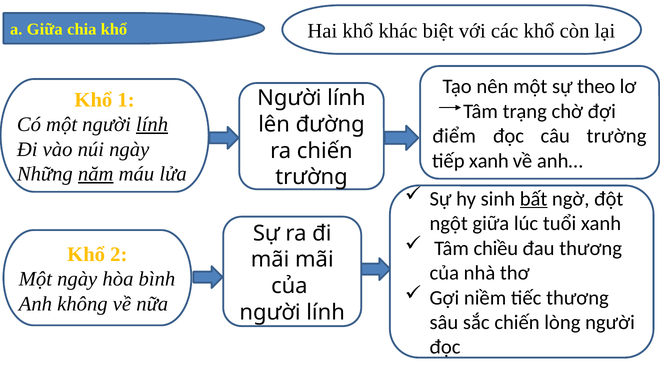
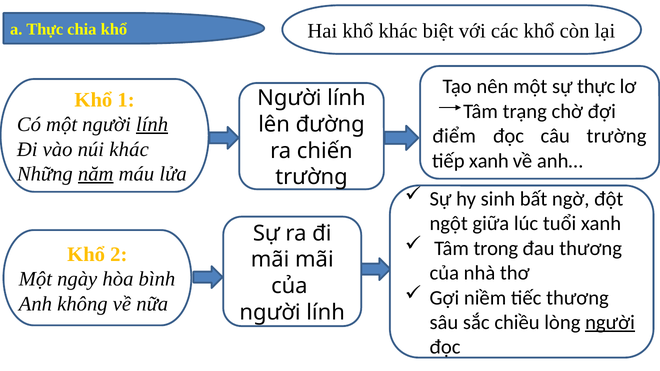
a Giữa: Giữa -> Thực (45, 29)
sự theo: theo -> thực (596, 87)
núi ngày: ngày -> khác (129, 149)
bất underline: present -> none (534, 199)
chiều: chiều -> trong (496, 248)
sắc chiến: chiến -> chiều (517, 323)
người underline: none -> present (610, 323)
